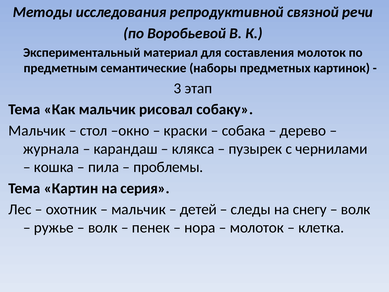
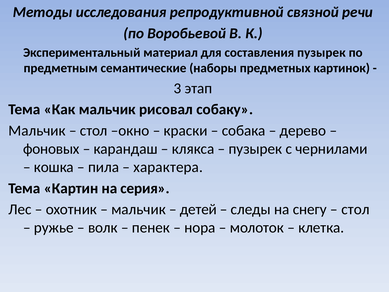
составления молоток: молоток -> пузырек (321, 53)
журнала: журнала -> фоновых (51, 149)
проблемы: проблемы -> характера (168, 167)
волк: волк -> стол (355, 209)
